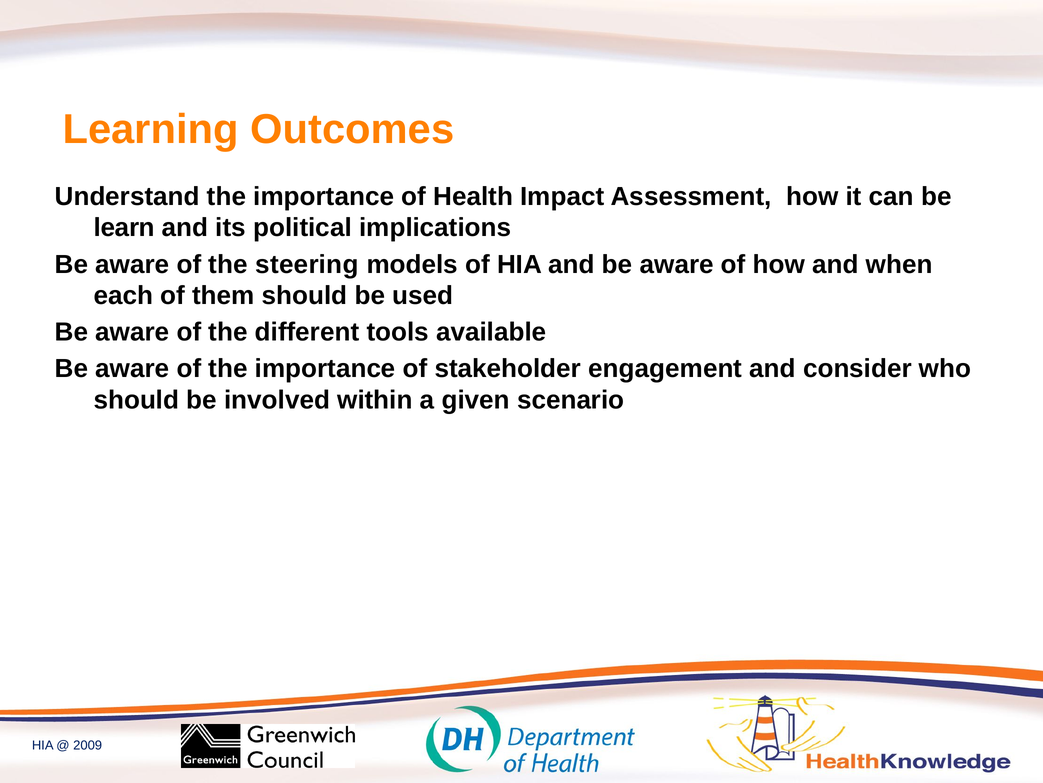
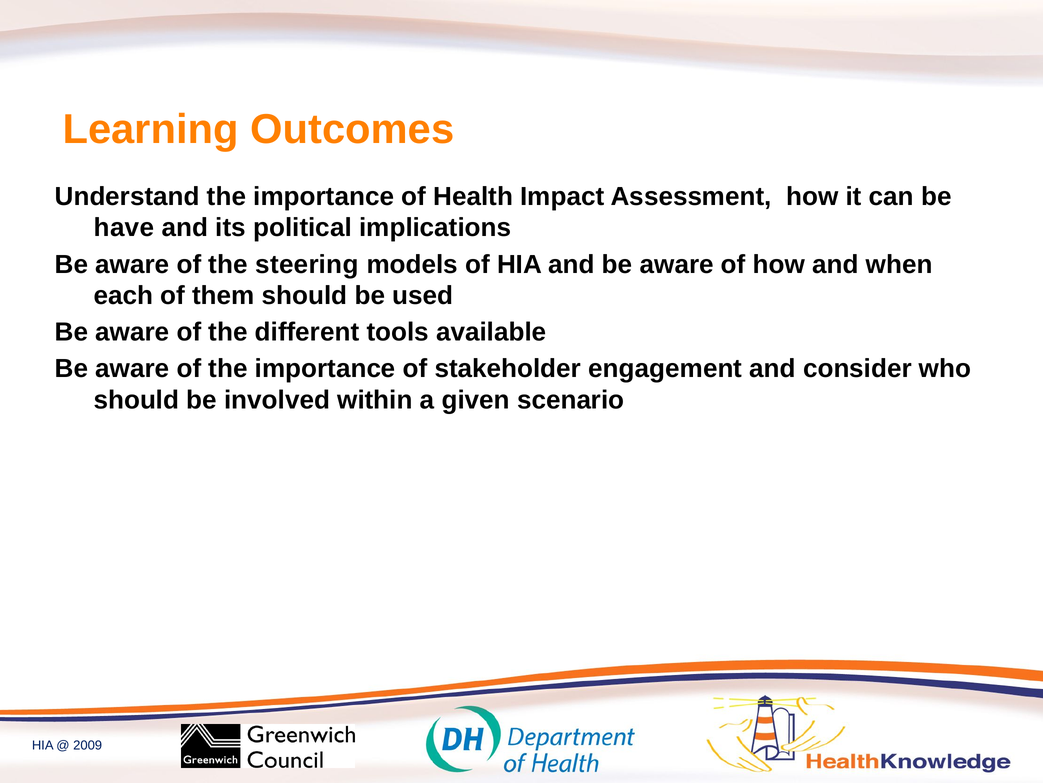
learn: learn -> have (124, 228)
